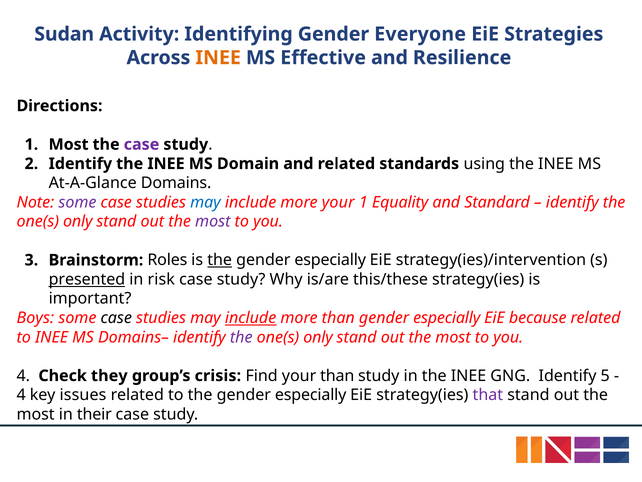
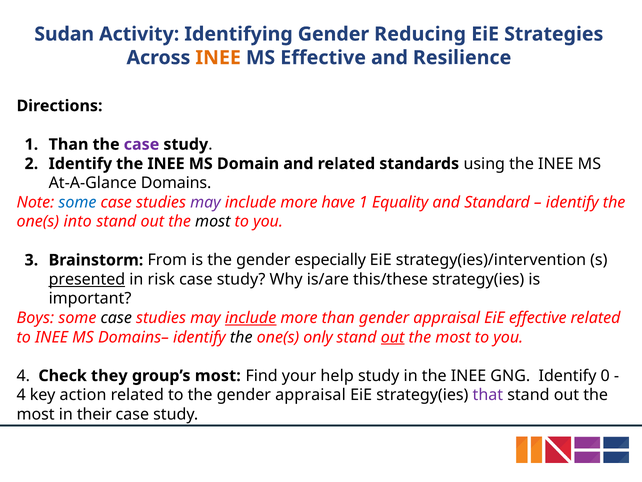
Everyone: Everyone -> Reducing (420, 34)
1 Most: Most -> Than (69, 144)
some colour: purple -> blue (77, 202)
may colour: blue -> purple (205, 202)
more your: your -> have (338, 202)
only: only -> into (78, 221)
most colour: purple -> black (213, 221)
Roles: Roles -> From (167, 260)
the underline: present -> none (220, 260)
than gender especially: especially -> appraisal (447, 318)
EiE because: because -> effective (538, 318)
the colour: purple -> black (241, 337)
out underline: none -> present (393, 337)
group’s crisis: crisis -> most (218, 375)
your than: than -> help (337, 375)
5: 5 -> 0 (605, 375)
issues: issues -> action (83, 395)
to the gender especially: especially -> appraisal (310, 395)
